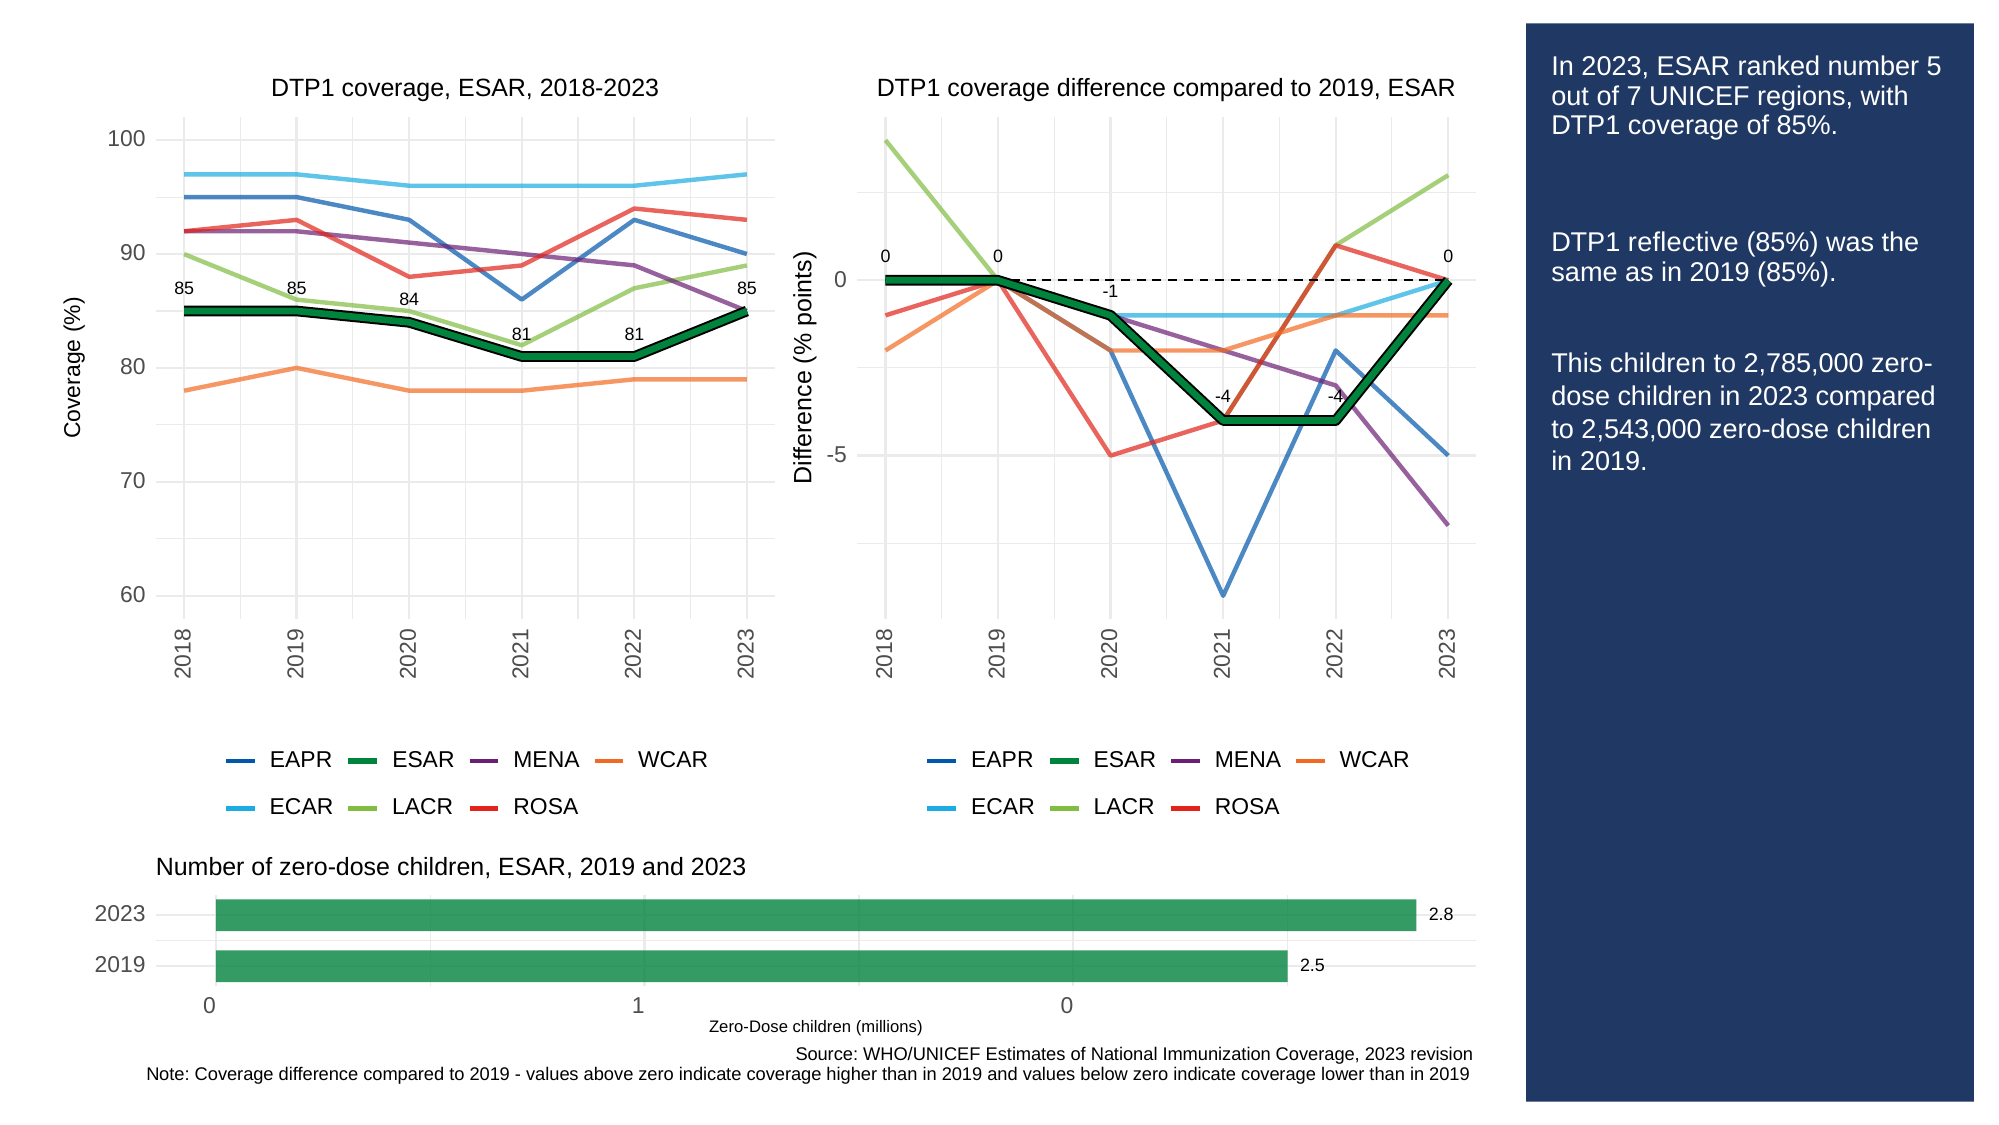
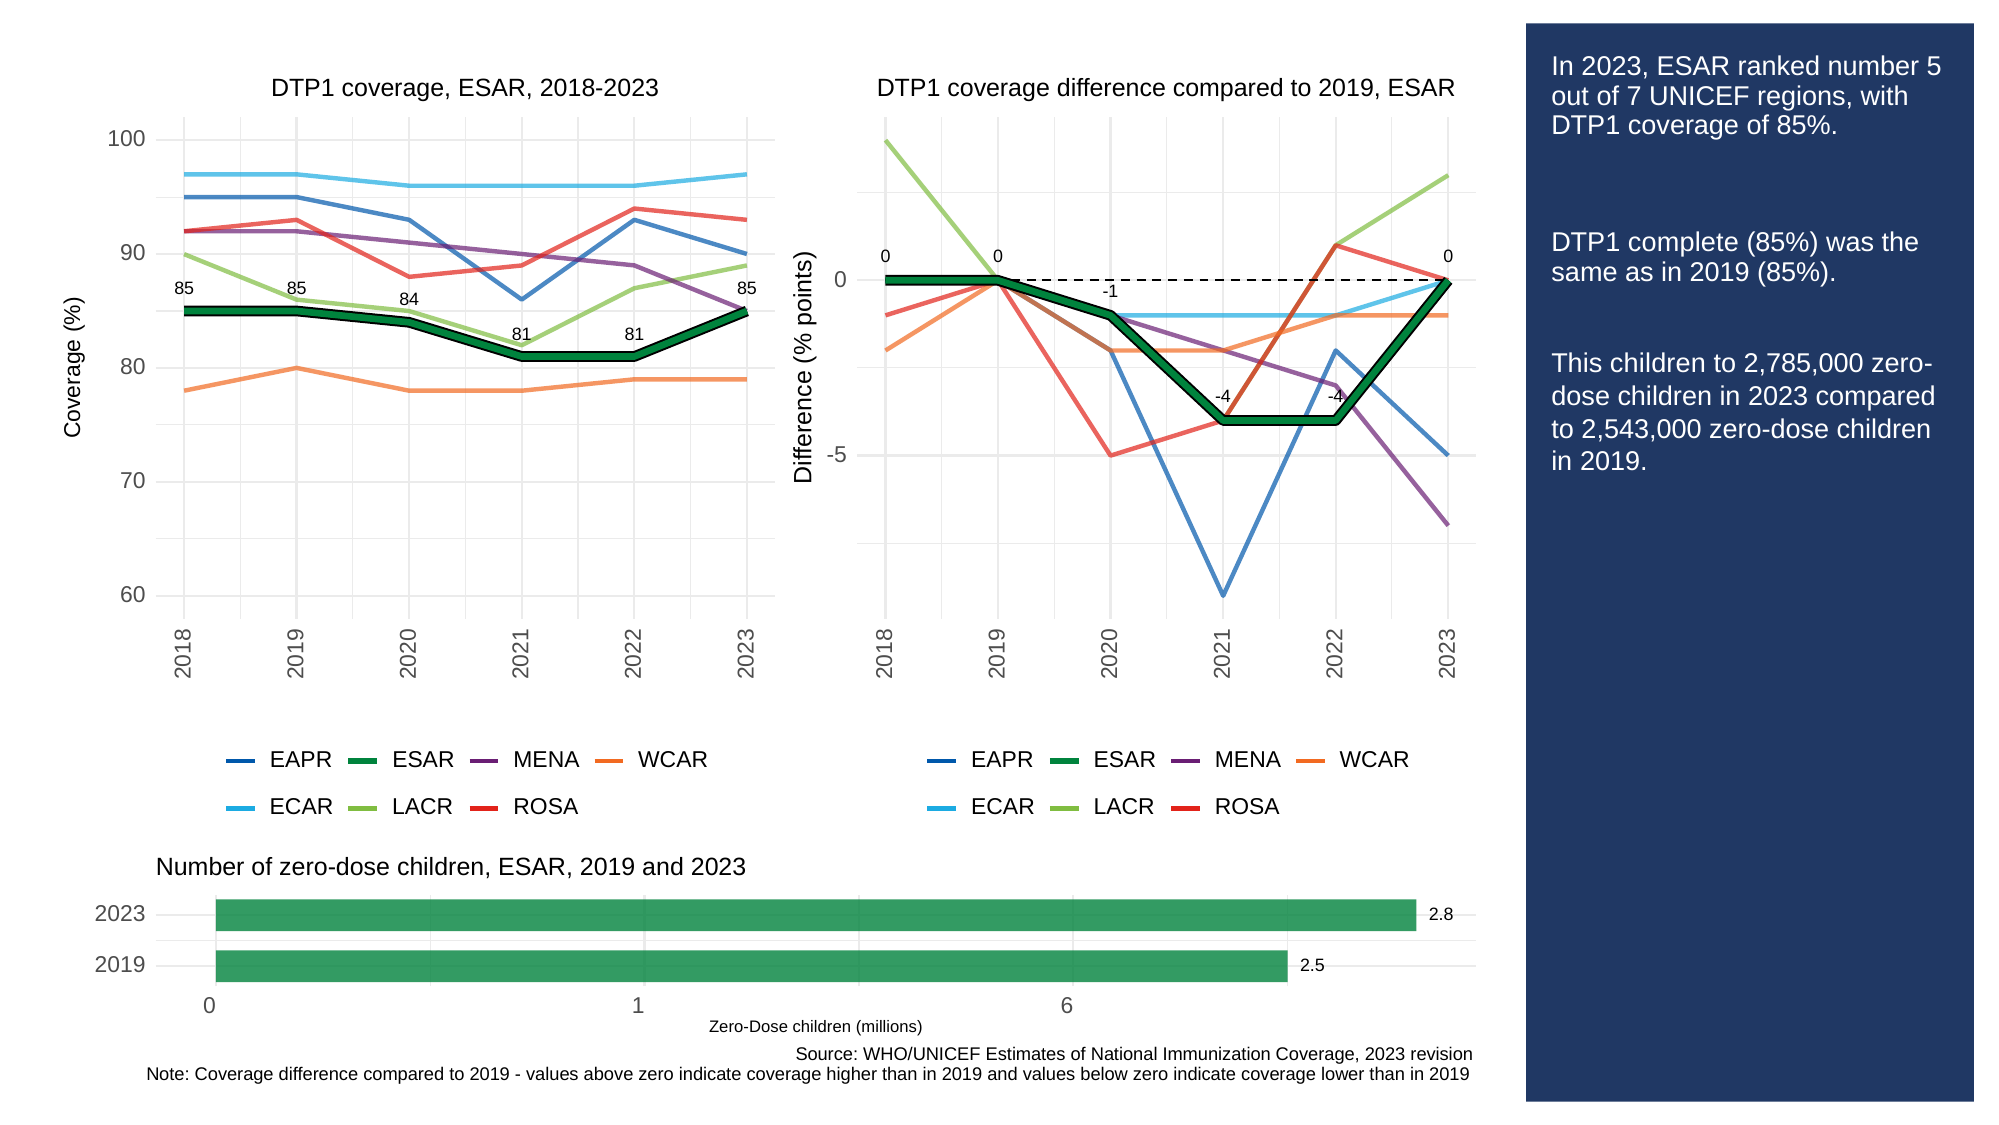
reflective: reflective -> complete (1683, 243)
1 0: 0 -> 6 (1067, 1006)
